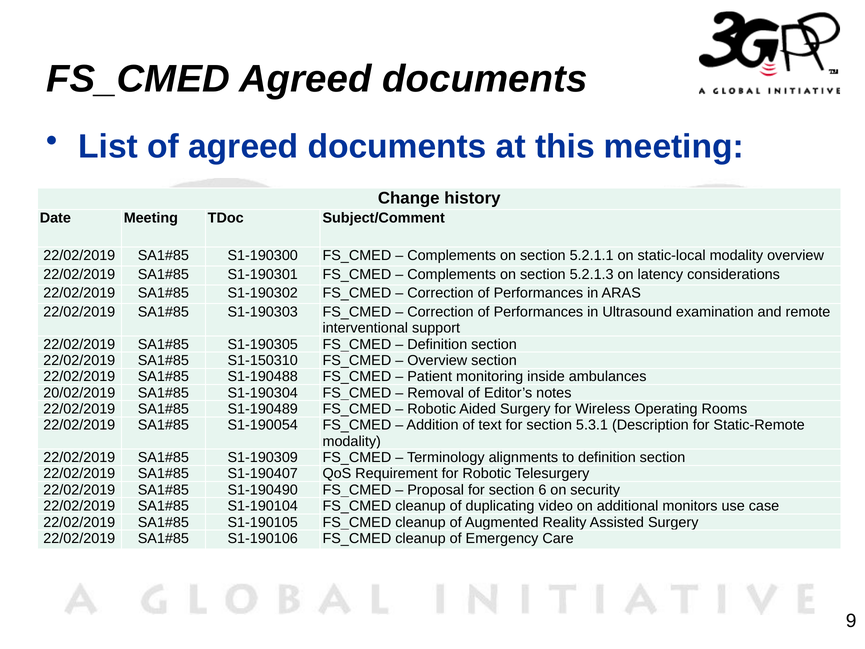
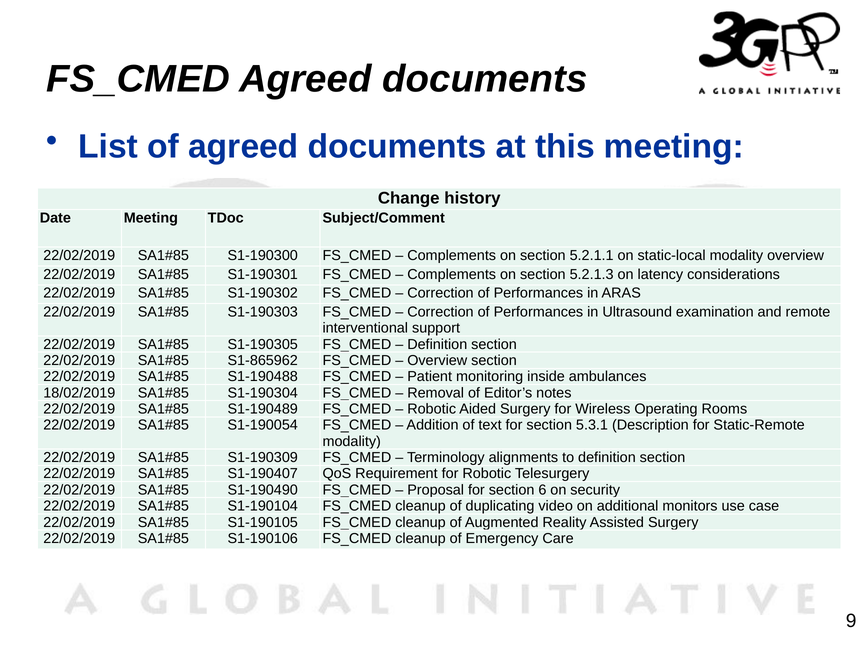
S1-150310: S1-150310 -> S1-865962 (263, 360)
20/02/2019: 20/02/2019 -> 18/02/2019 (79, 393)
